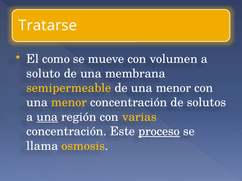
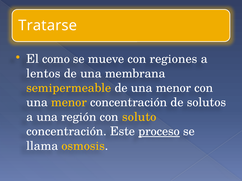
volumen: volumen -> regiones (174, 59)
soluto: soluto -> lentos (43, 74)
una underline: present -> none (47, 117)
varias: varias -> soluto (139, 117)
